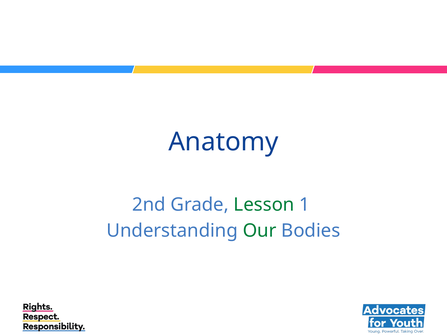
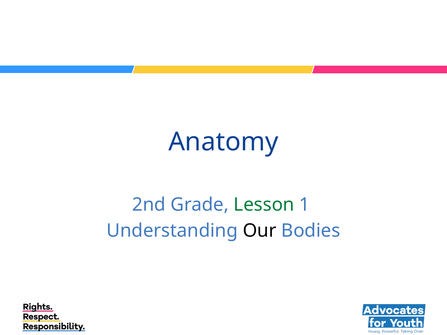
Our colour: green -> black (260, 231)
